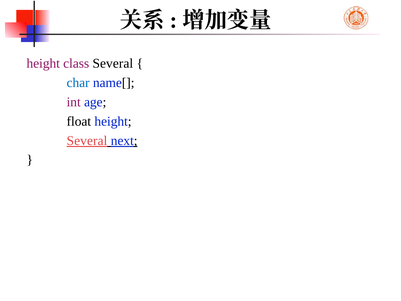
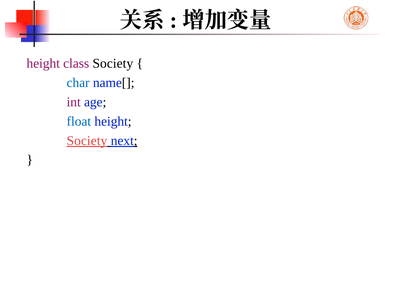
class Several: Several -> Society (113, 63)
float colour: black -> blue (79, 121)
Several: Several -> Society (87, 140)
